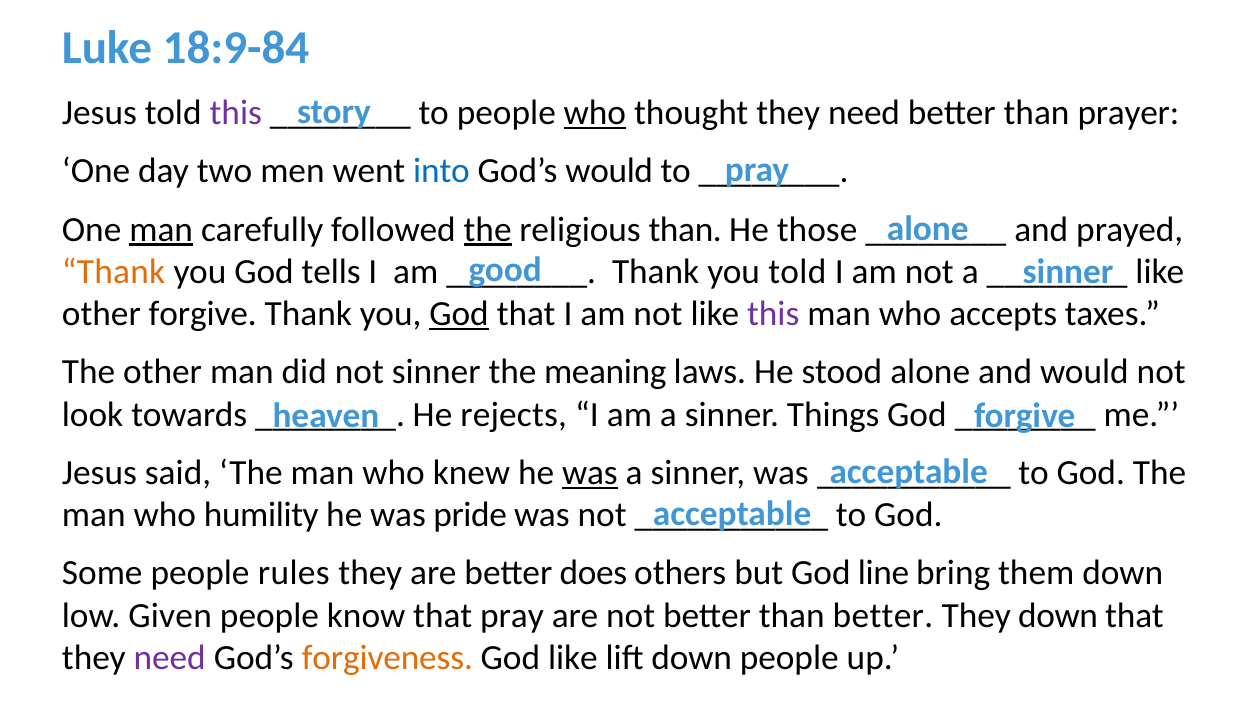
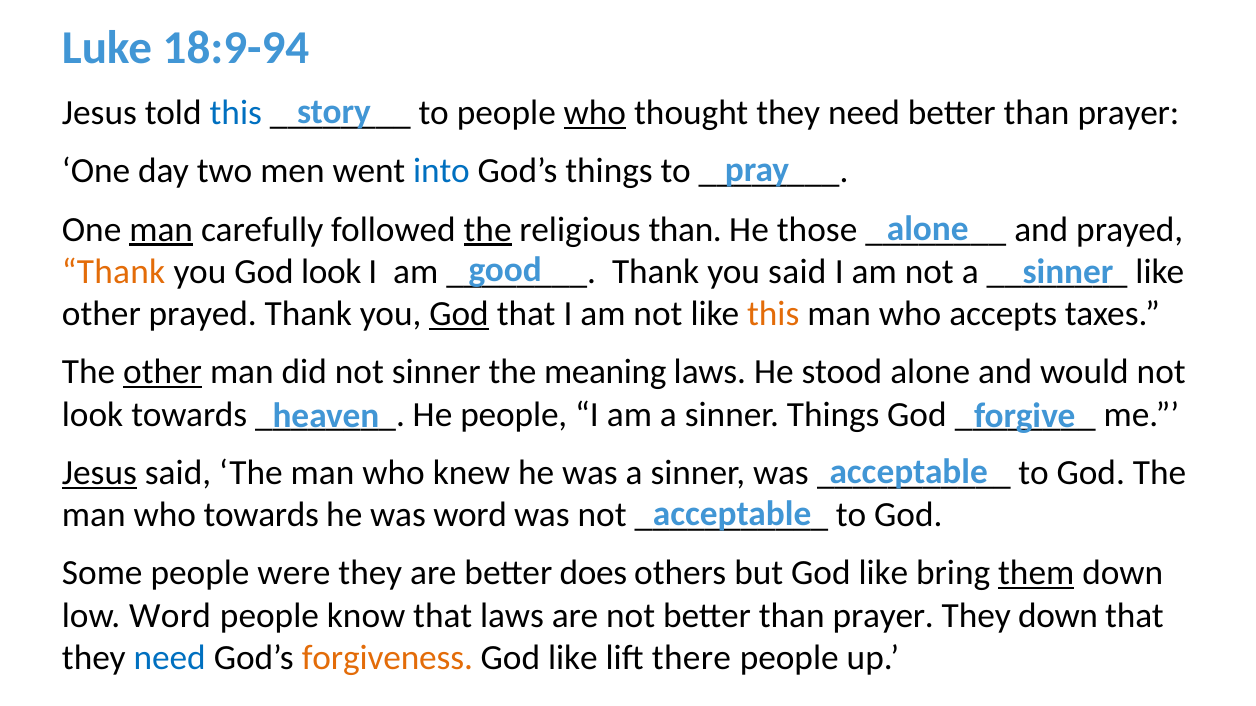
18:9-84: 18:9-84 -> 18:9-94 (236, 48)
this colour: purple -> blue (236, 113)
God’s would: would -> things (609, 171)
God tells: tells -> look (331, 272)
you told: told -> said (797, 272)
other forgive: forgive -> prayed (203, 314)
this colour: purple -> orange (773, 314)
other underline: none -> present (163, 372)
He rejects: rejects -> people (514, 415)
Jesus underline: none -> present (99, 473)
was underline: present -> none (590, 473)
who humility: humility -> towards (261, 515)
was pride: pride -> word (470, 515)
rules: rules -> were (294, 574)
but God line: line -> like (883, 574)
them underline: none -> present (1036, 574)
low Given: Given -> Word (170, 616)
that pray: pray -> laws (512, 616)
not better than better: better -> prayer (883, 616)
need colour: purple -> blue (170, 658)
lift down: down -> there (691, 658)
